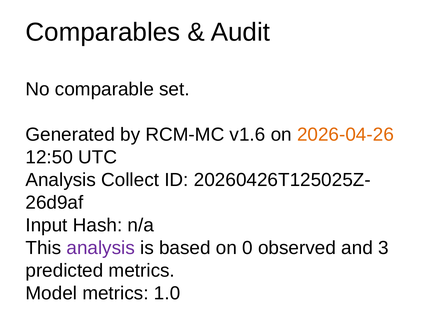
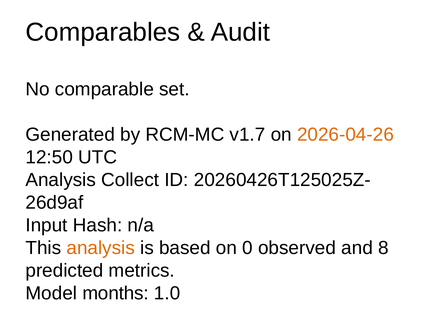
v1.6: v1.6 -> v1.7 (248, 135)
analysis colour: purple -> orange (101, 248)
3: 3 -> 8 (383, 248)
Model metrics: metrics -> months (116, 294)
